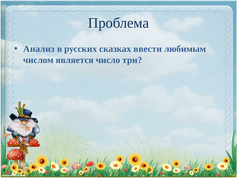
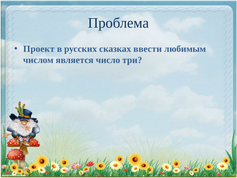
Анализ: Анализ -> Проект (39, 49)
